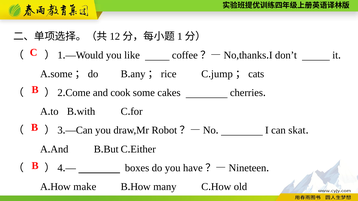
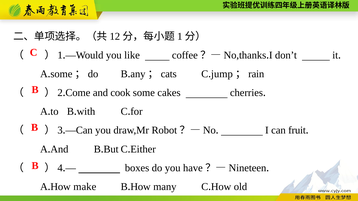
rice: rice -> cats (169, 74)
cats: cats -> rain (256, 74)
skat: skat -> fruit (297, 131)
